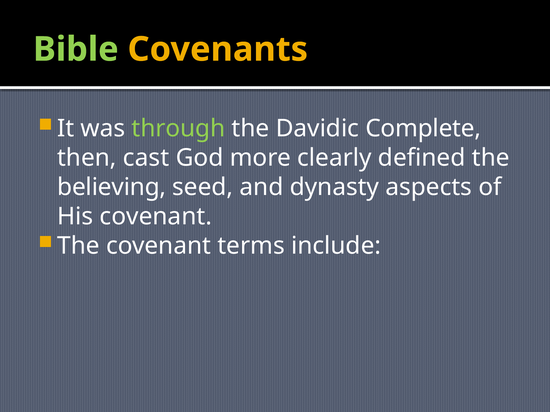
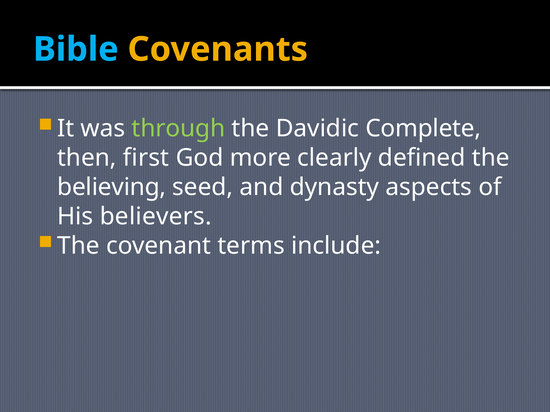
Bible colour: light green -> light blue (76, 49)
cast: cast -> first (146, 158)
His covenant: covenant -> believers (156, 217)
